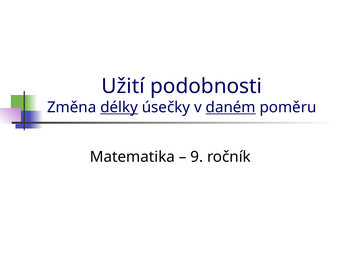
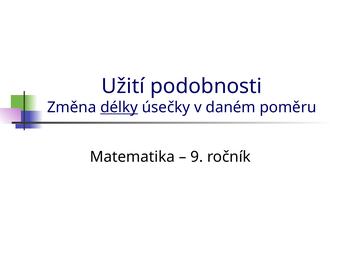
daném underline: present -> none (231, 107)
